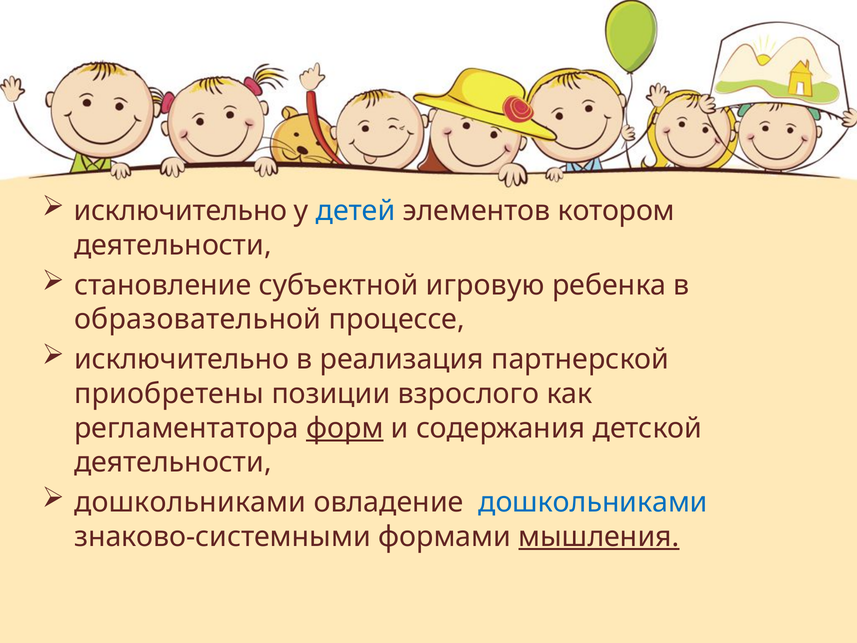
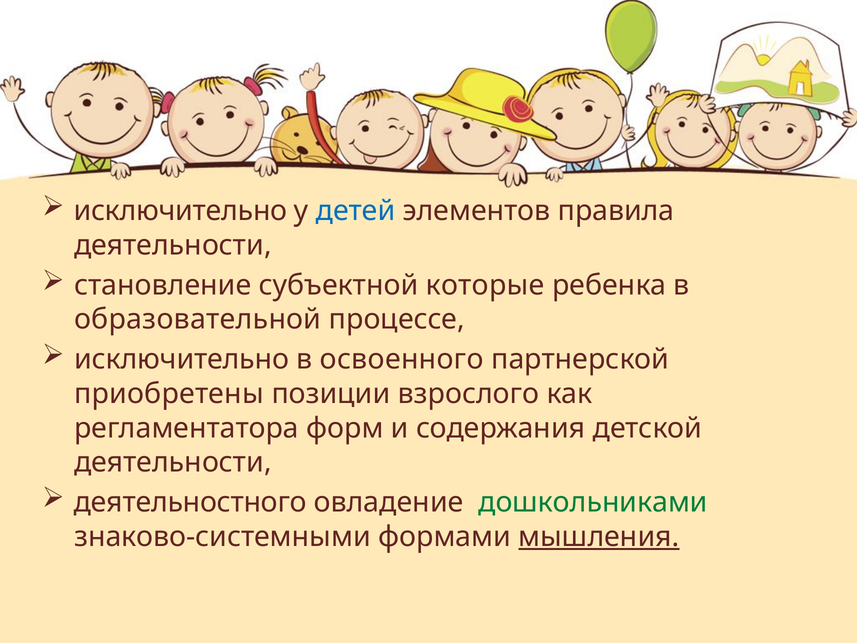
котором: котором -> правила (616, 211)
игровую: игровую -> которые (485, 285)
реализация: реализация -> освоенного (402, 359)
форм underline: present -> none (345, 428)
дошкольниками: дошкольниками -> деятельностного (190, 502)
дошкольниками colour: blue -> green (593, 502)
